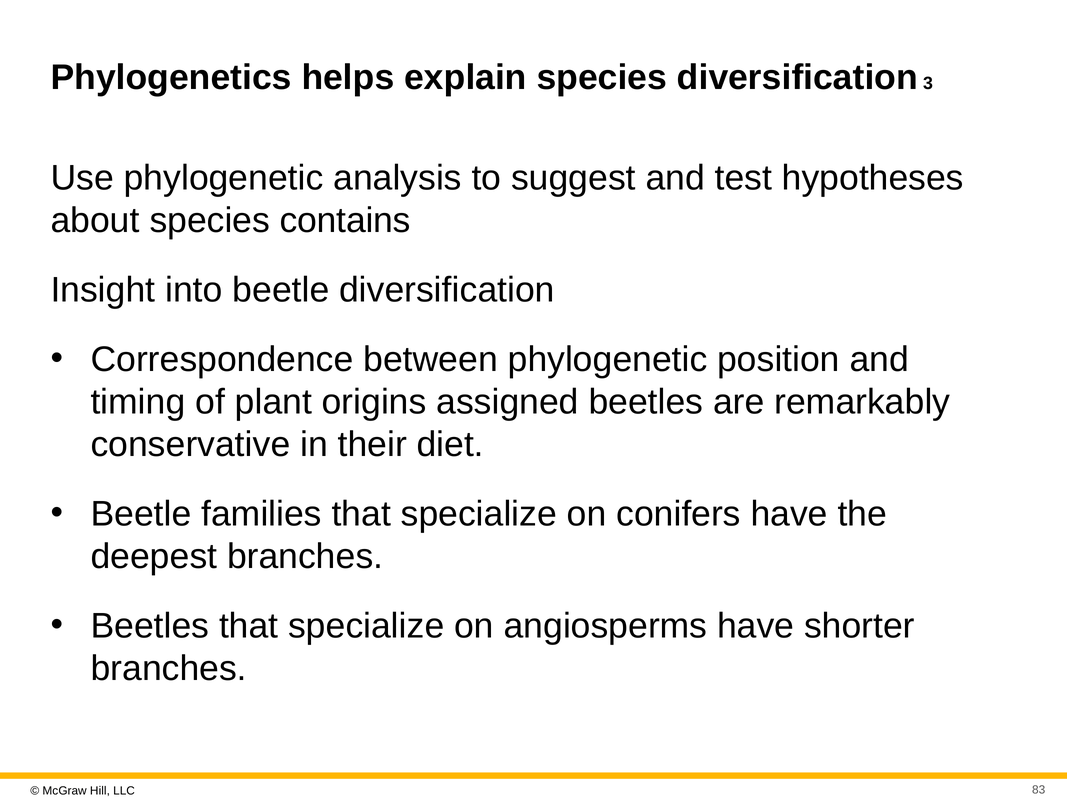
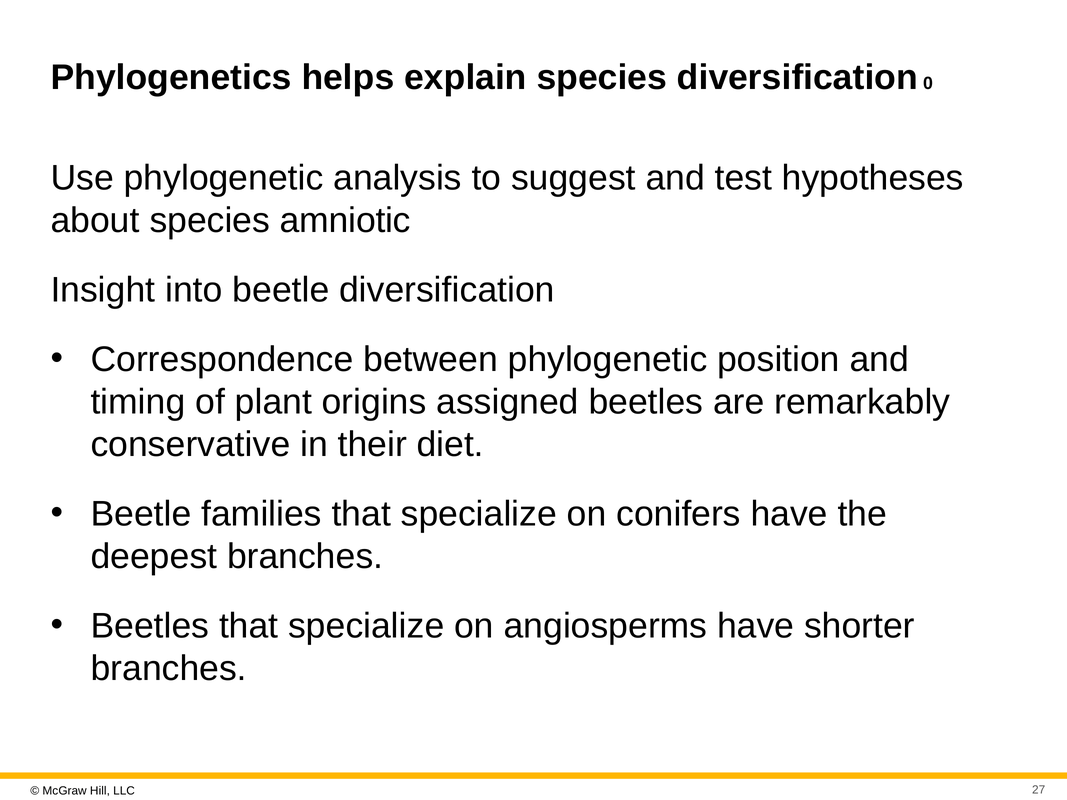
3: 3 -> 0 (928, 84)
contains: contains -> amniotic (345, 221)
83: 83 -> 27 (1039, 790)
